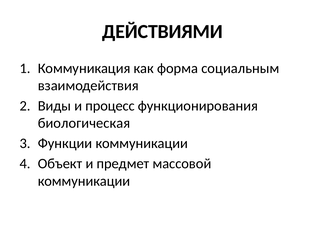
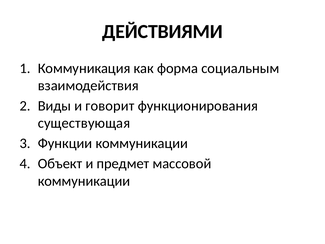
процесс: процесс -> говорит (110, 106)
биологическая: биологическая -> существующая (84, 123)
